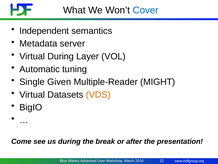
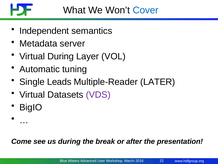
Given: Given -> Leads (59, 82)
MIGHT: MIGHT -> LATER (158, 82)
VDS colour: orange -> purple (98, 94)
